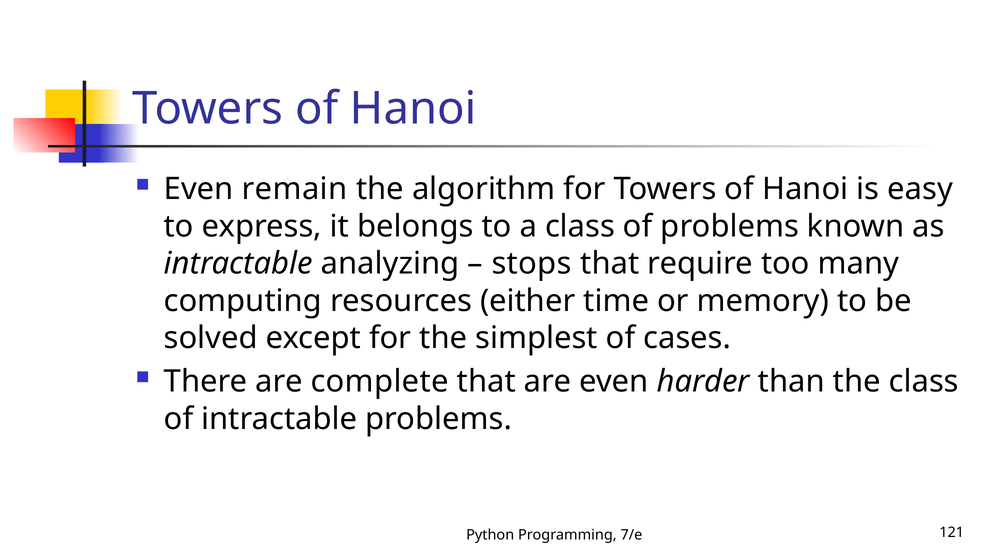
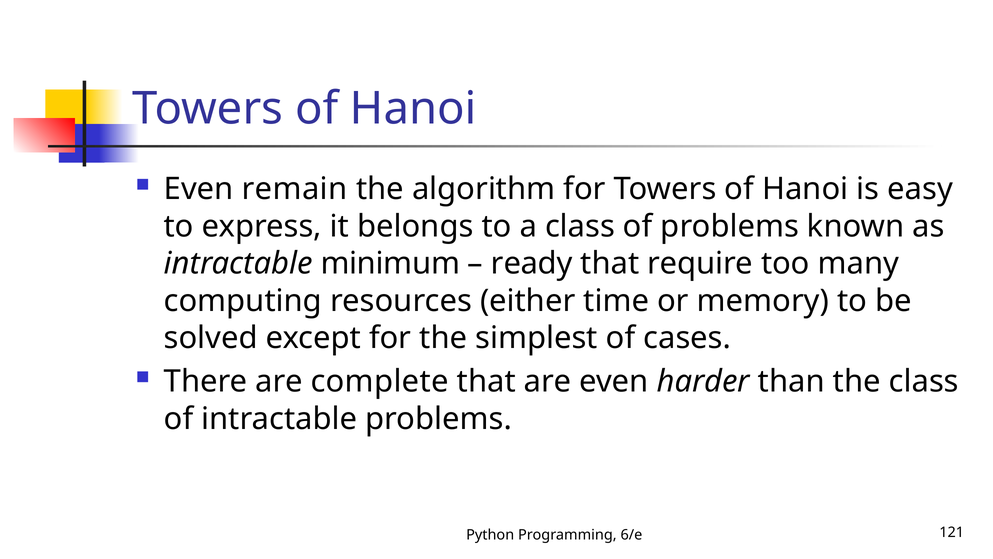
analyzing: analyzing -> minimum (390, 263)
stops: stops -> ready (532, 263)
7/e: 7/e -> 6/e (631, 534)
